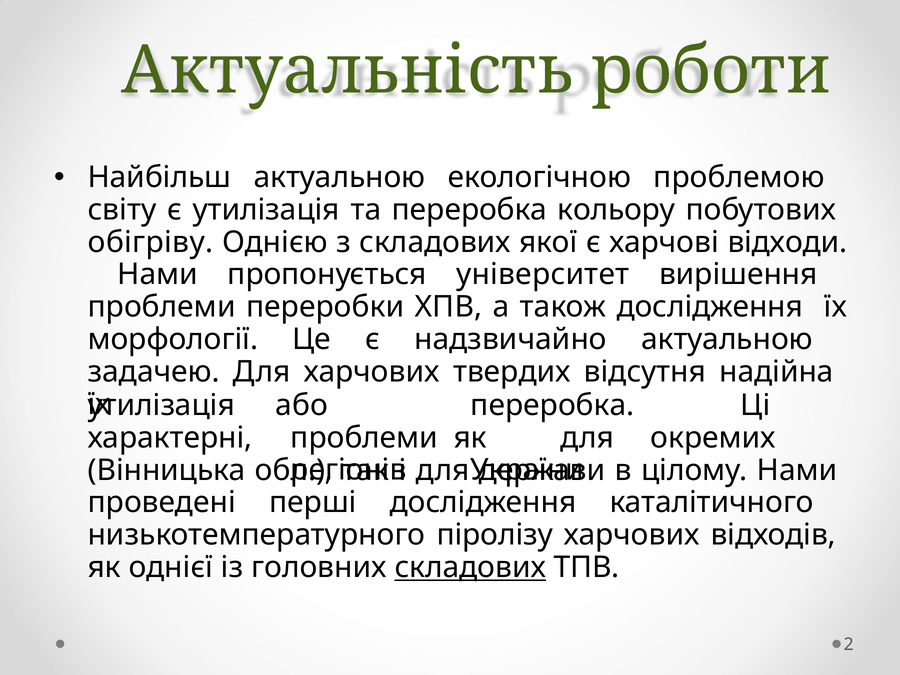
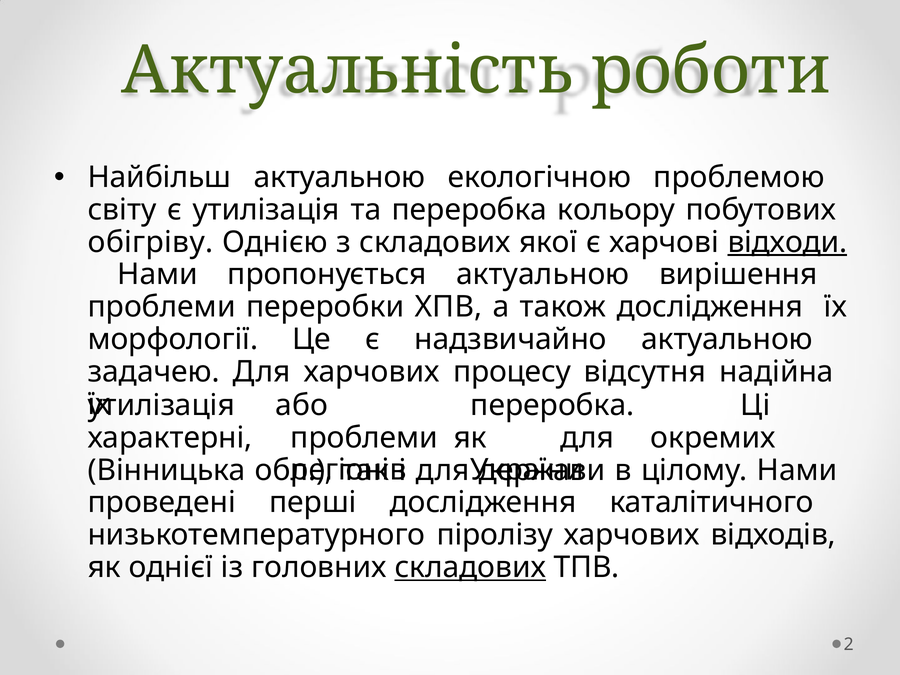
відходи underline: none -> present (787, 242)
пропонується університет: університет -> актуальною (543, 275)
твердих: твердих -> процесу (512, 372)
